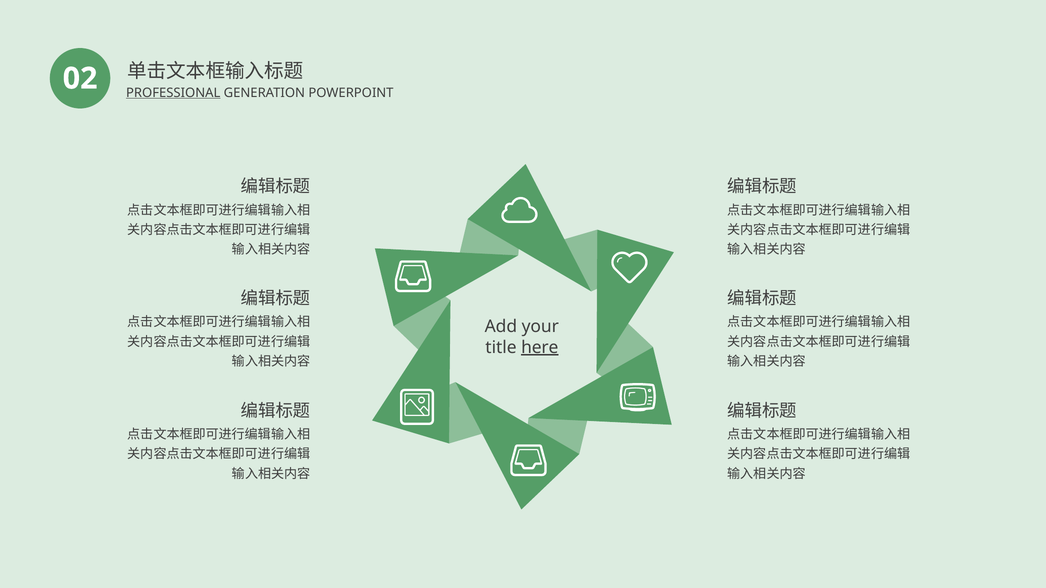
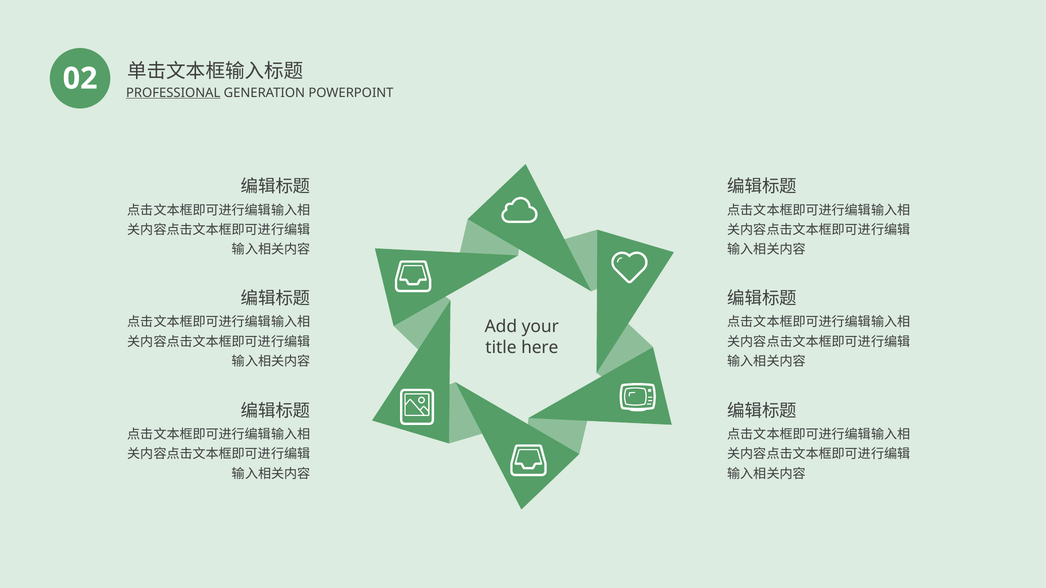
here underline: present -> none (540, 347)
